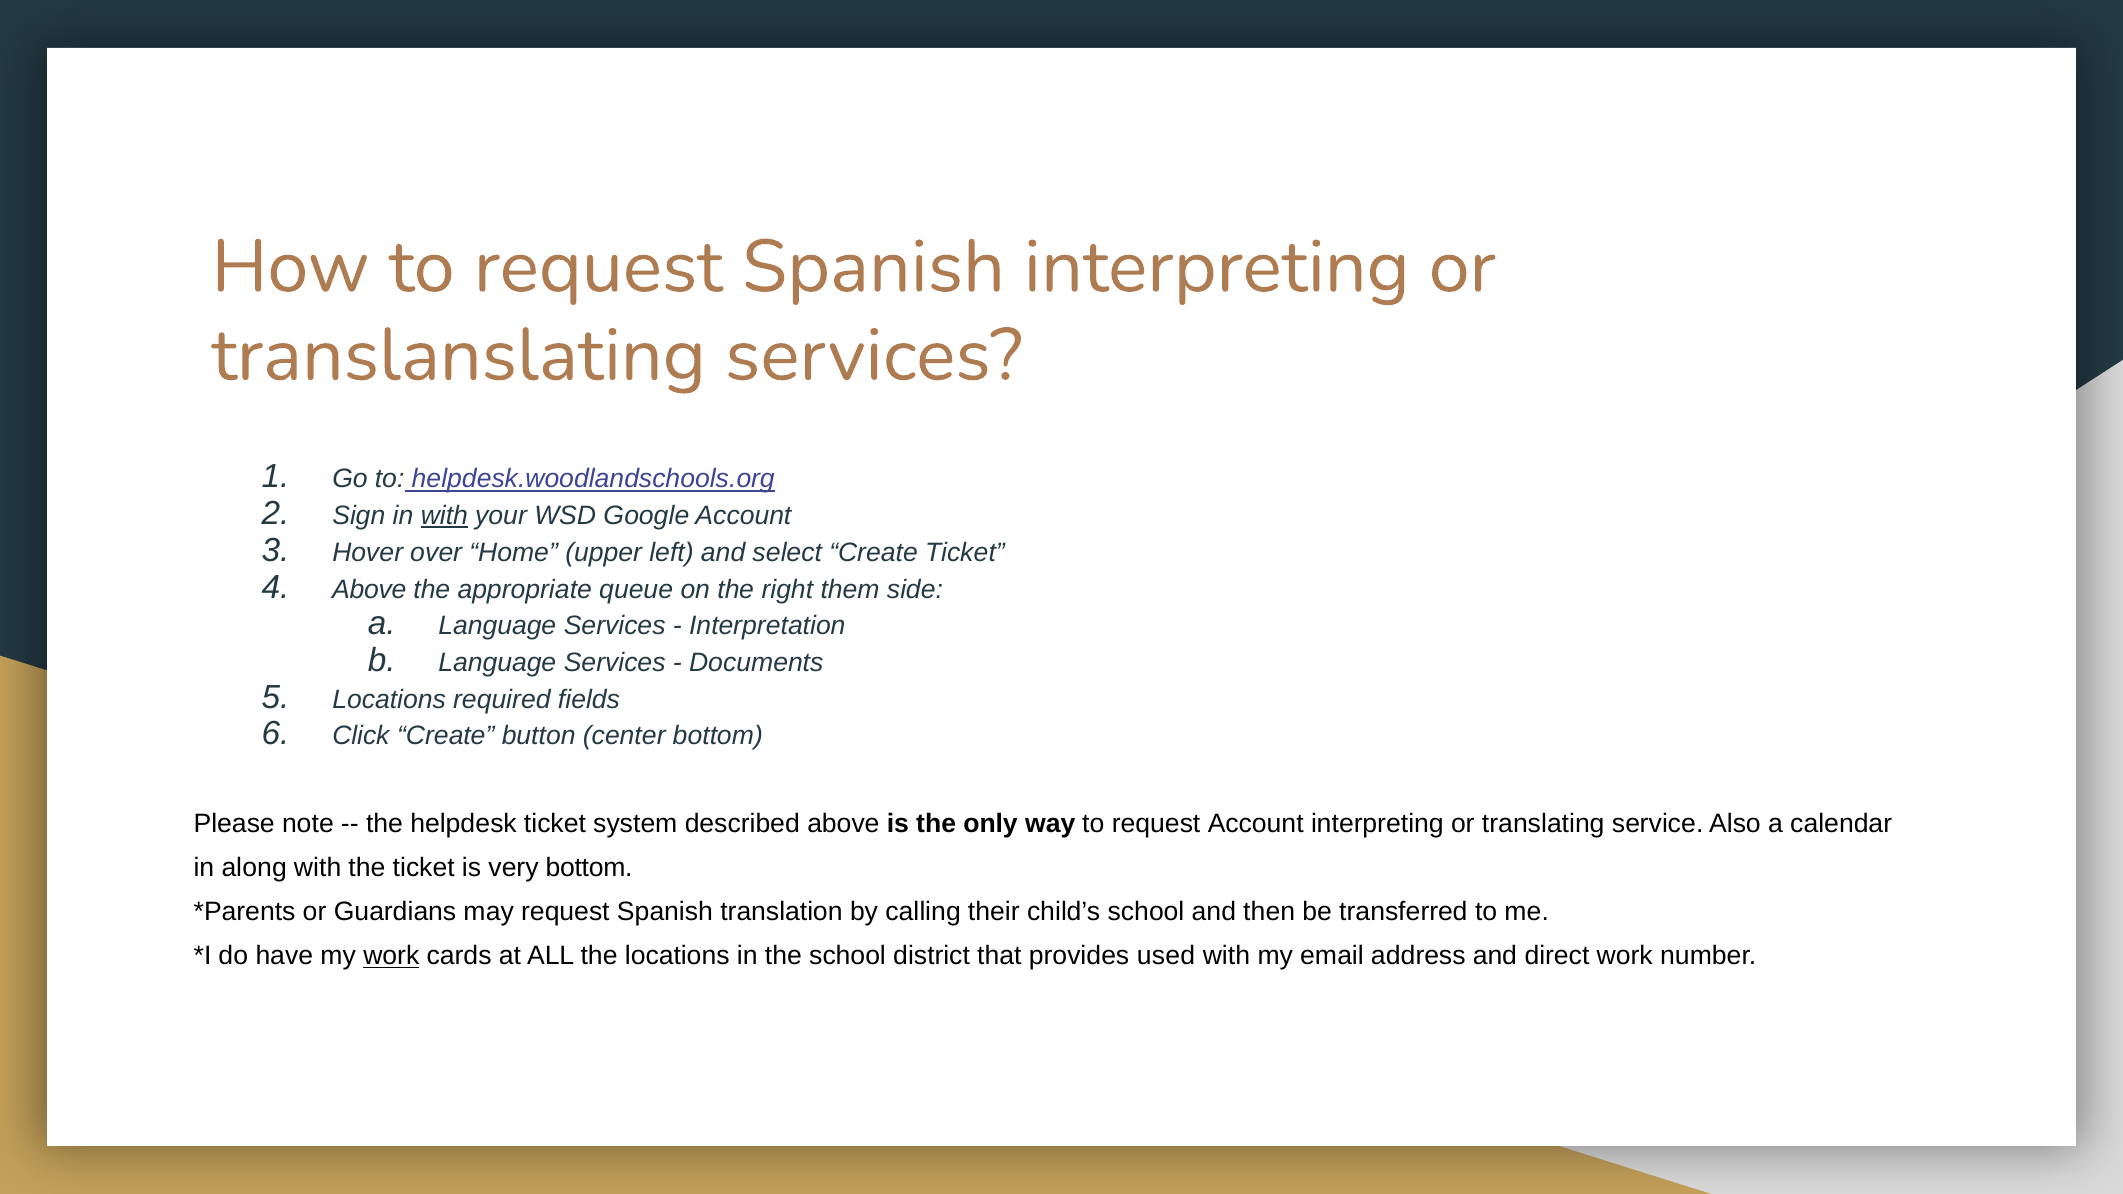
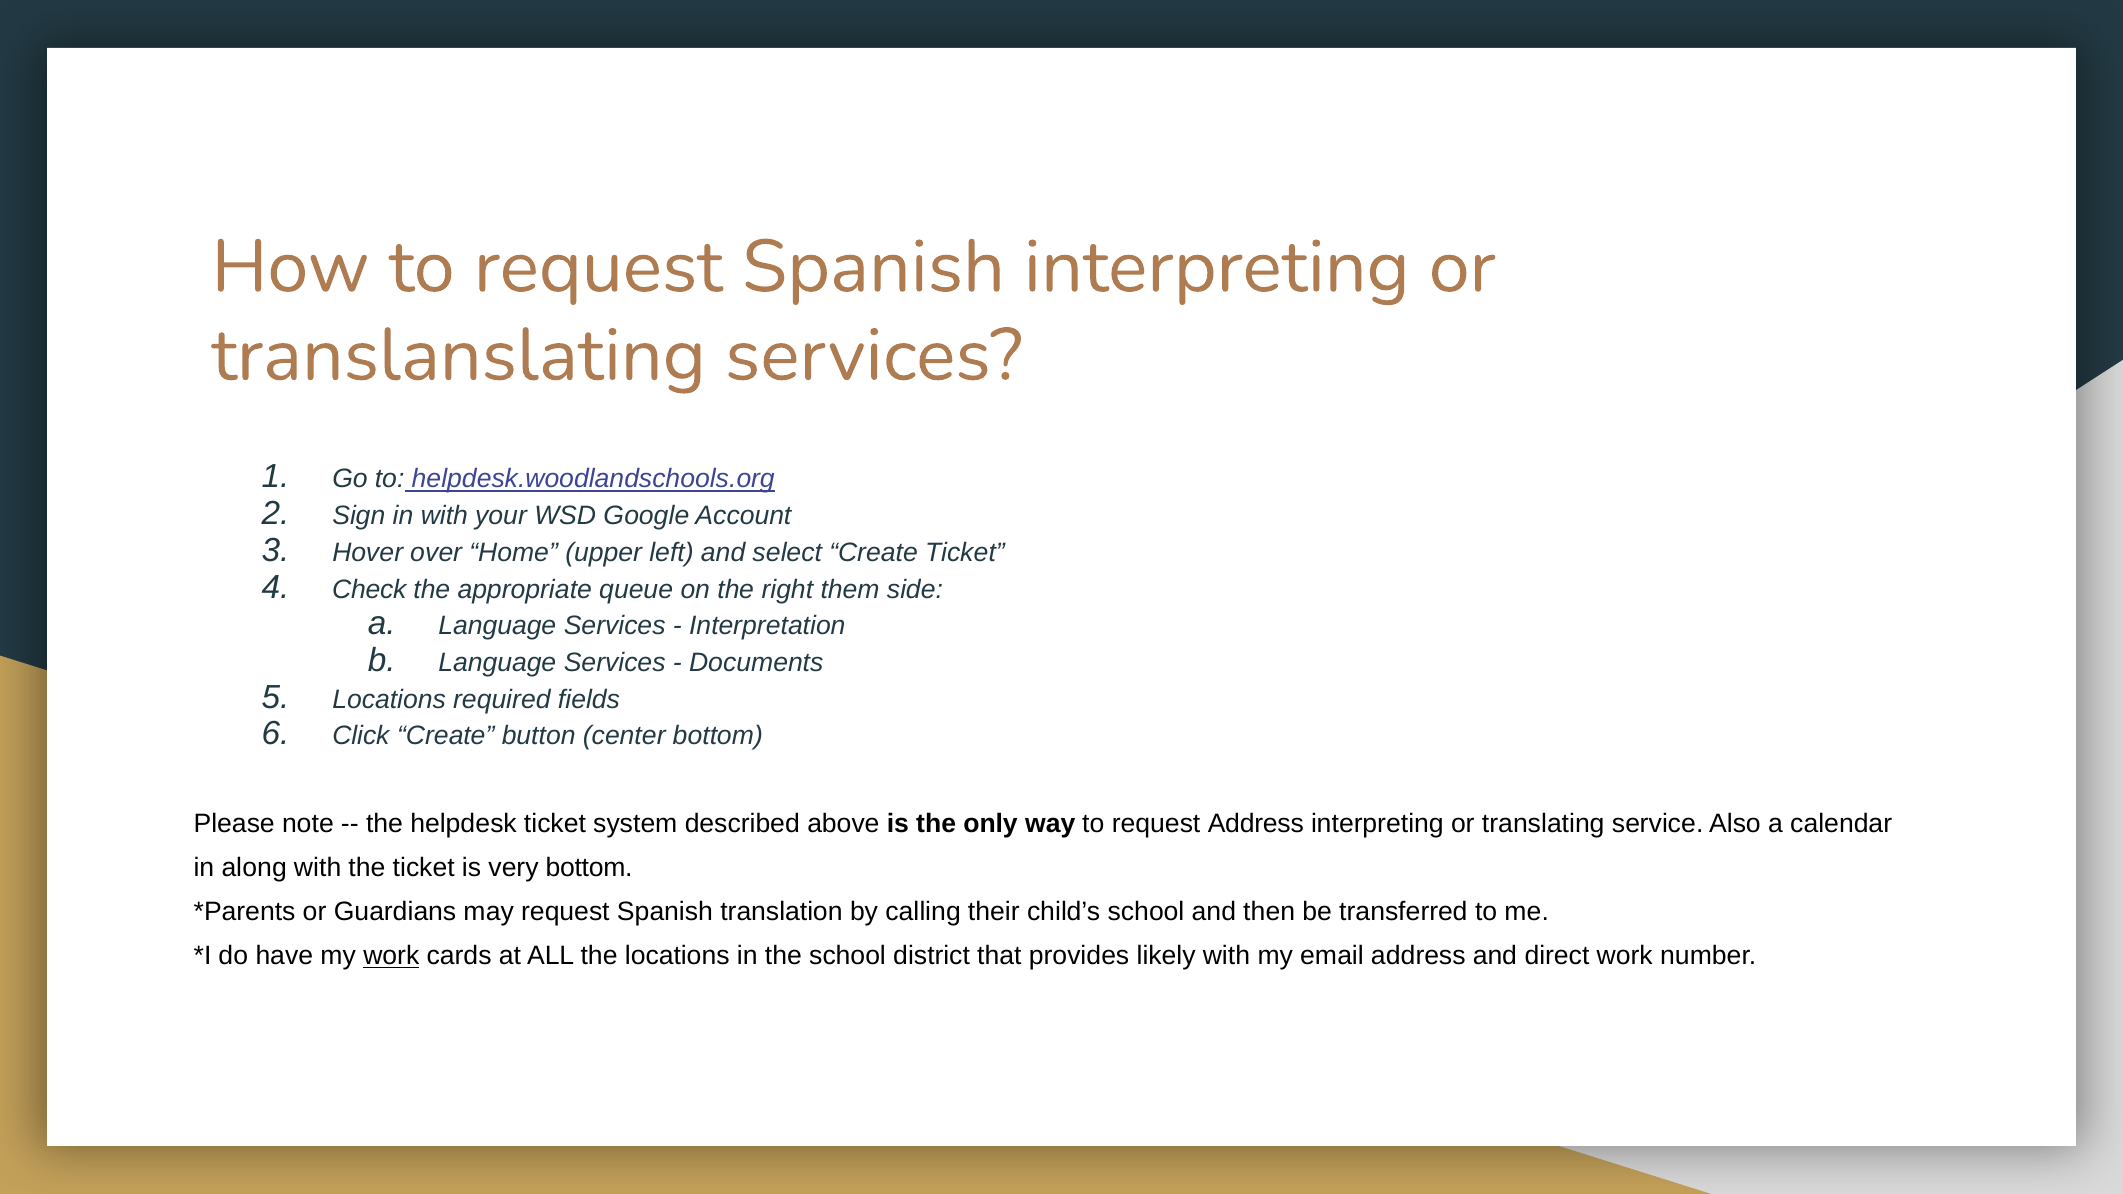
with underline: present -> none (444, 516)
Above: Above -> Check (369, 589)
request Account: Account -> Address (1256, 824)
used: used -> likely (1166, 956)
